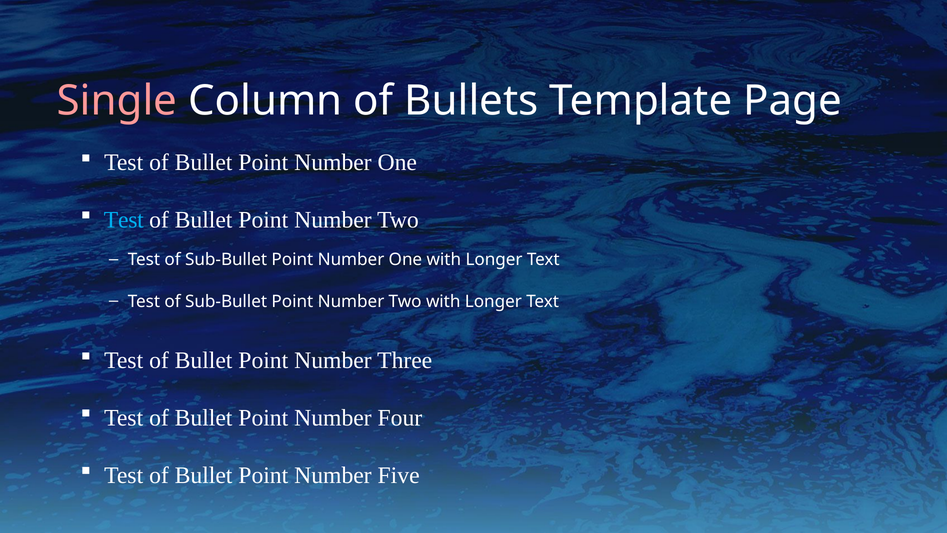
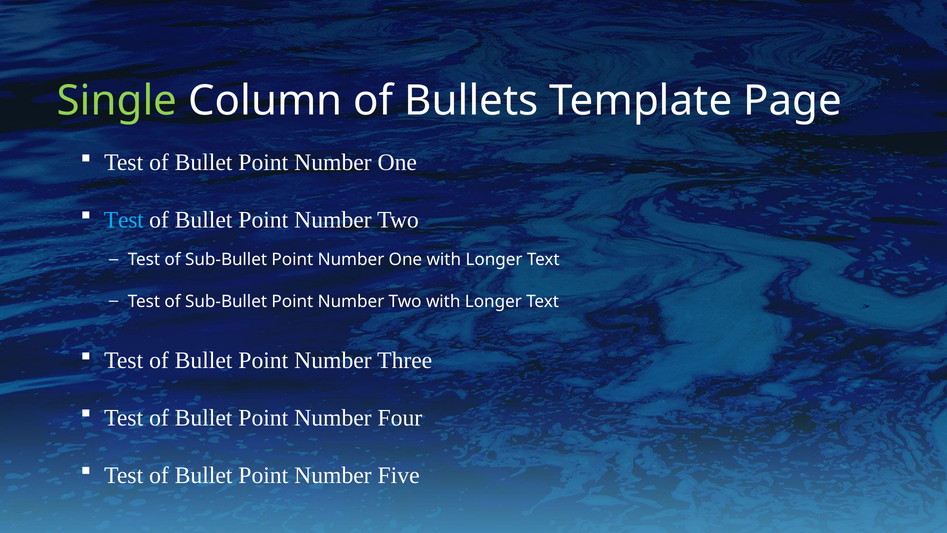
Single colour: pink -> light green (117, 101)
